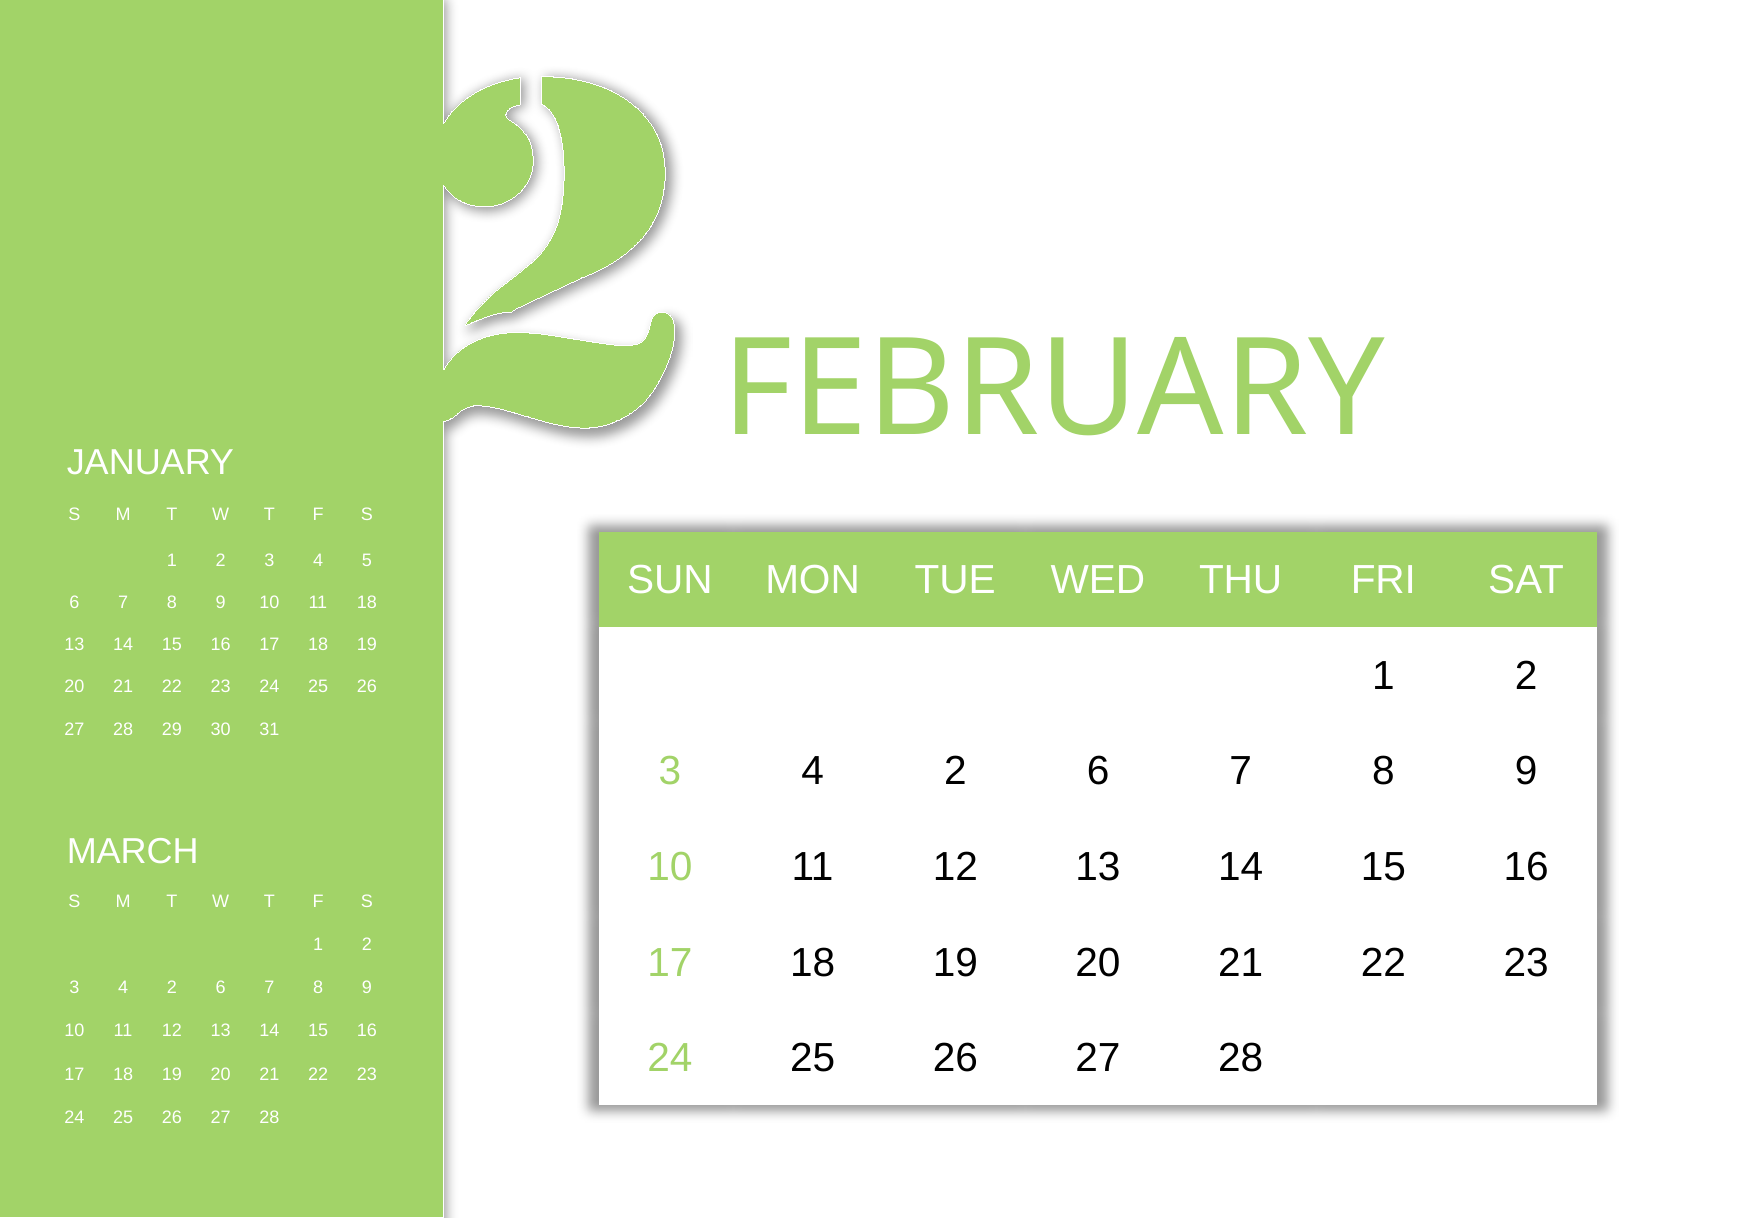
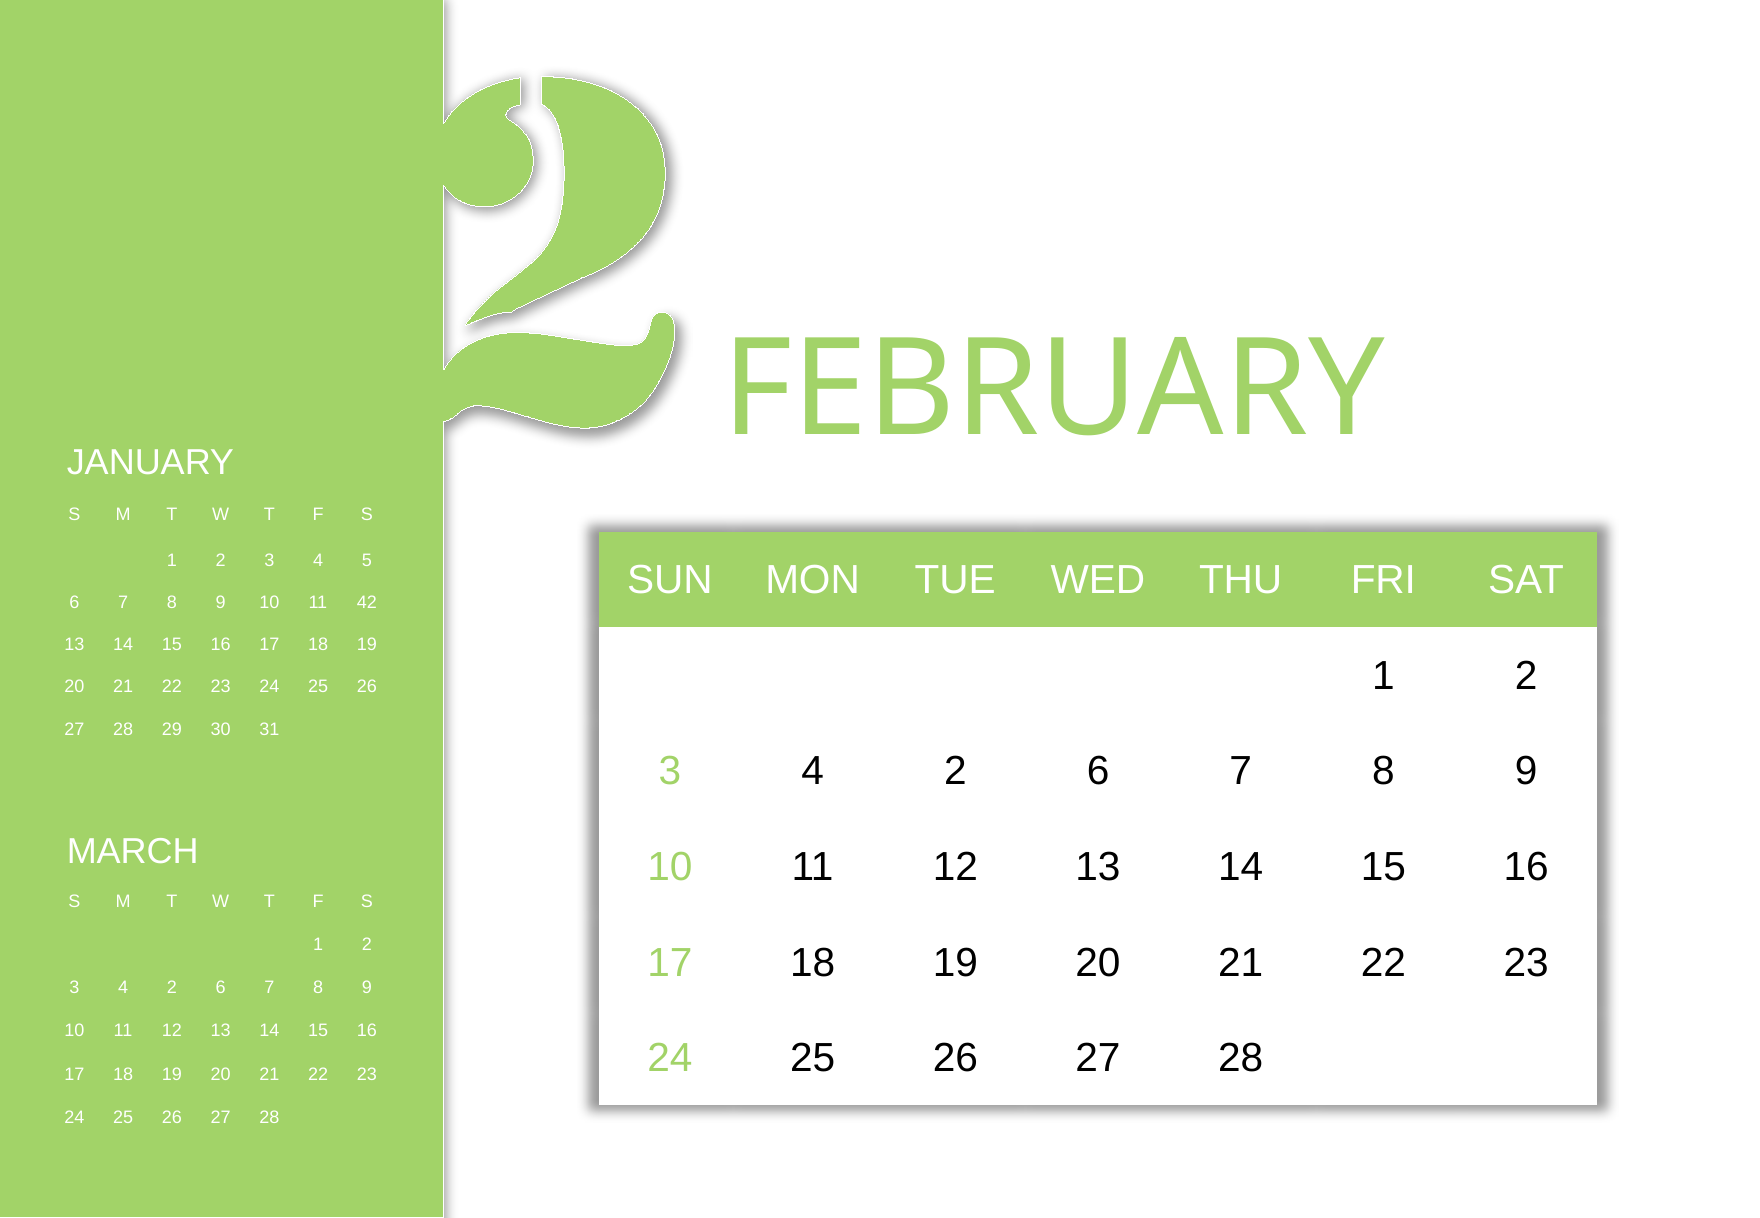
11 18: 18 -> 42 (367, 603)
